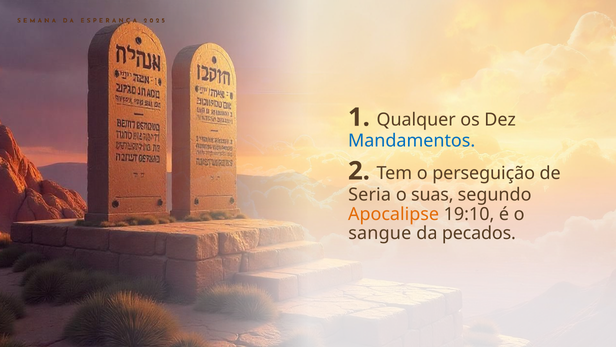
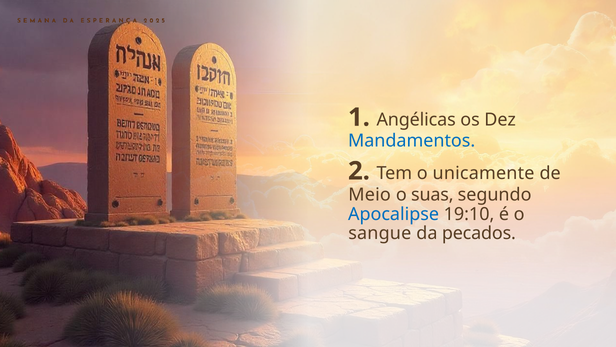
Qualquer: Qualquer -> Angélicas (416, 120)
perseguição: perseguição -> unicamente (484, 173)
Seria: Seria -> Meio (370, 194)
Apocalipse colour: orange -> blue (394, 214)
